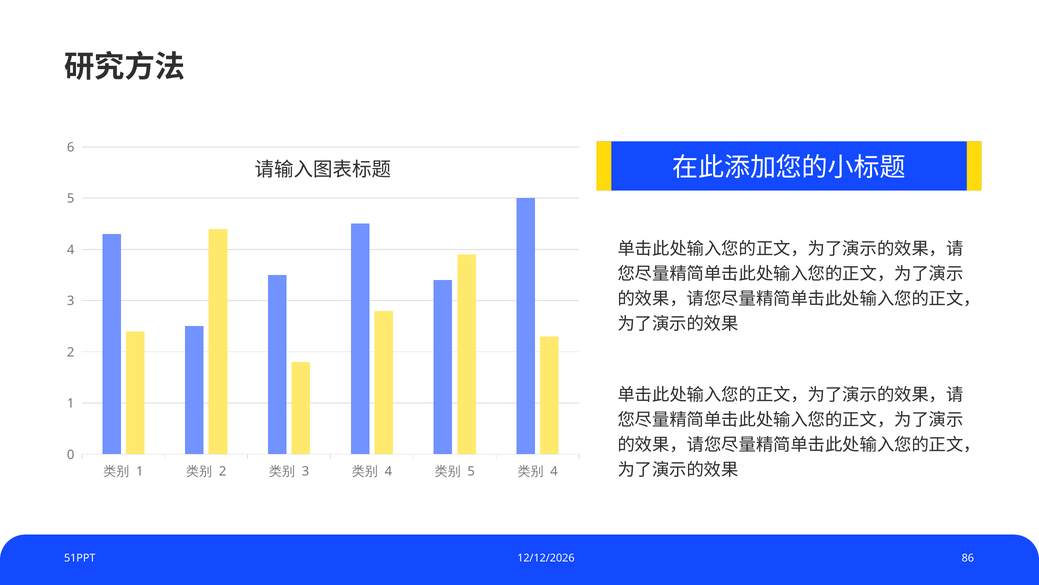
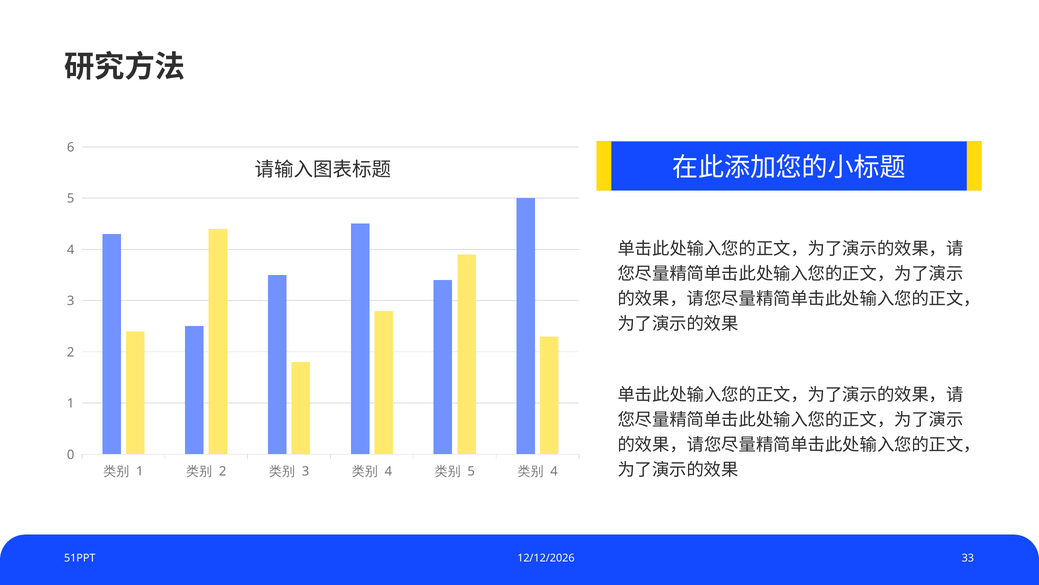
86: 86 -> 33 (968, 558)
